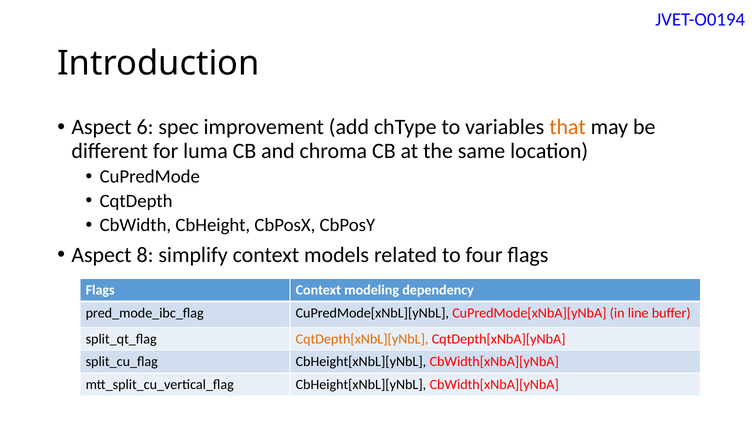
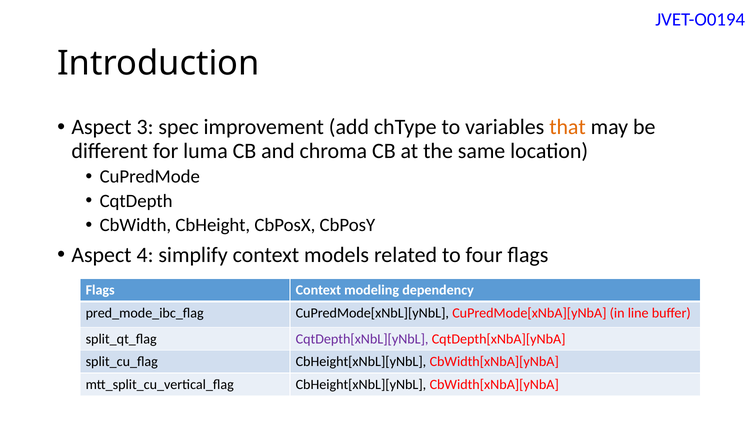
6: 6 -> 3 (145, 127)
8: 8 -> 4 (145, 255)
CqtDepth[xNbL][yNbL colour: orange -> purple (362, 339)
